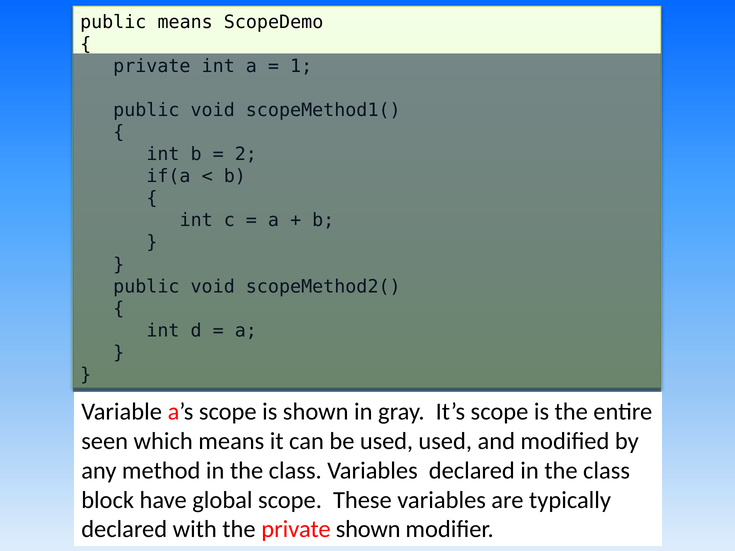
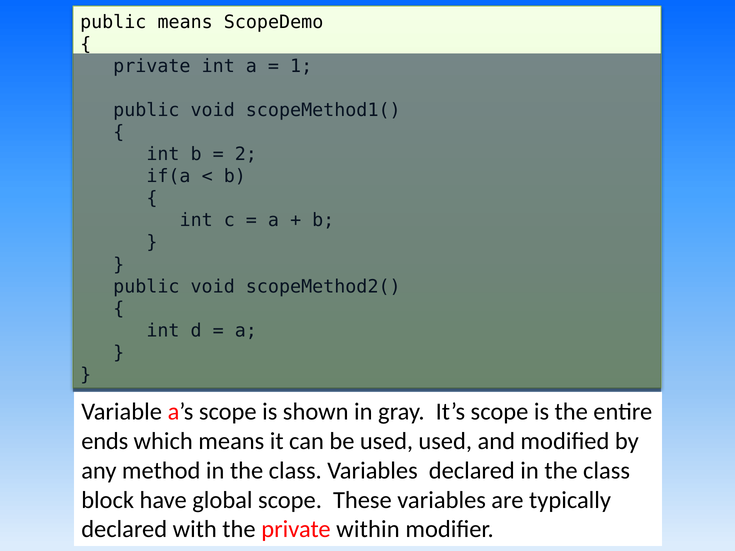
seen: seen -> ends (105, 441)
private shown: shown -> within (368, 530)
